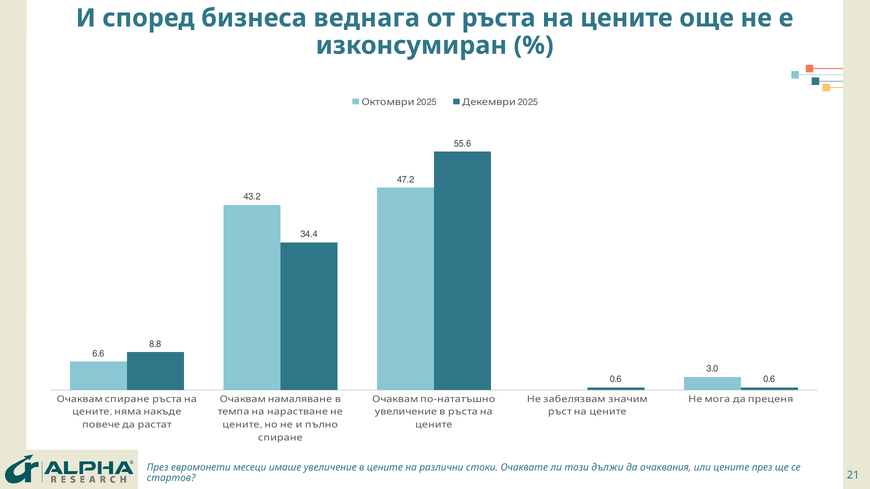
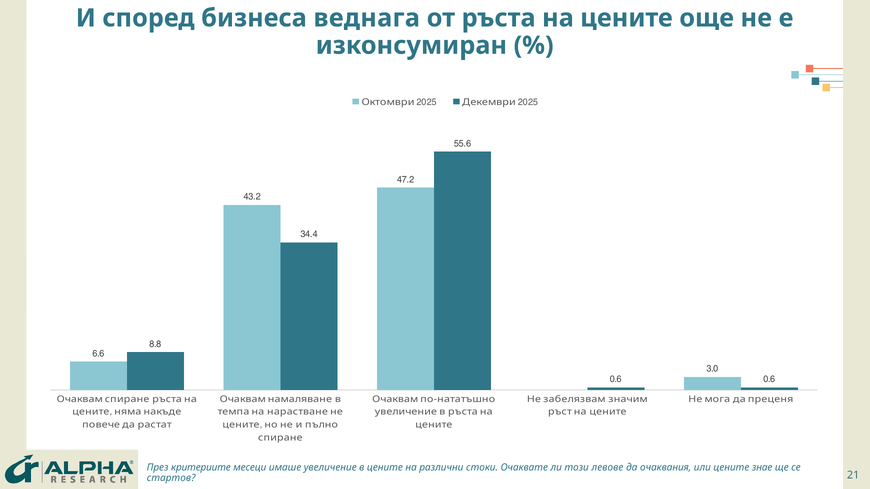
евромонети: евромонети -> критериите (201, 468)
дължи: дължи -> левове (607, 468)
цените през: през -> знае (762, 468)
